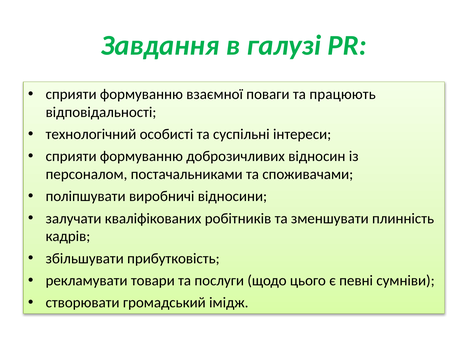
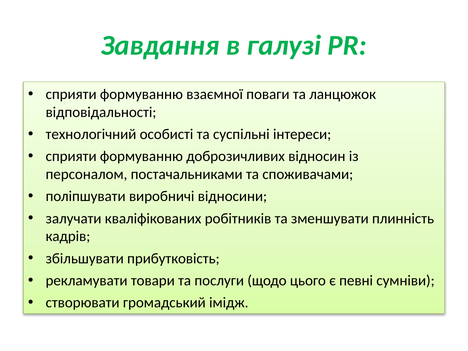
працюють: працюють -> ланцюжок (343, 94)
